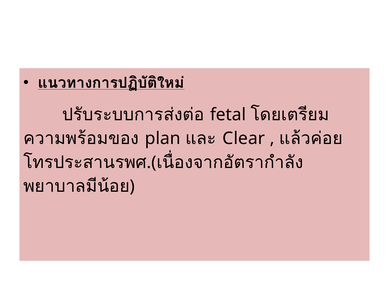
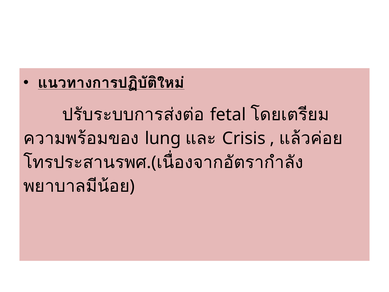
plan: plan -> lung (163, 138)
Clear: Clear -> Crisis (244, 138)
